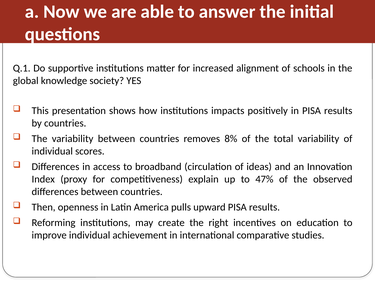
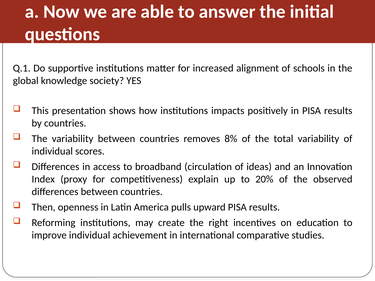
47%: 47% -> 20% (264, 179)
